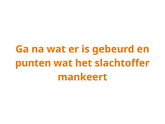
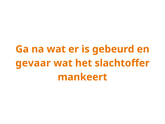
punten: punten -> gevaar (33, 63)
